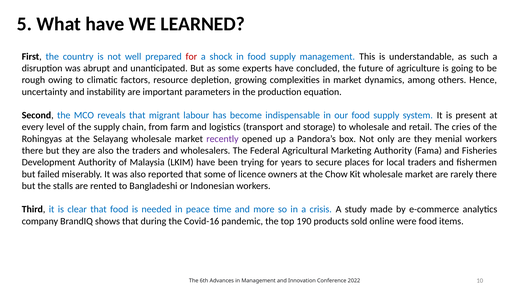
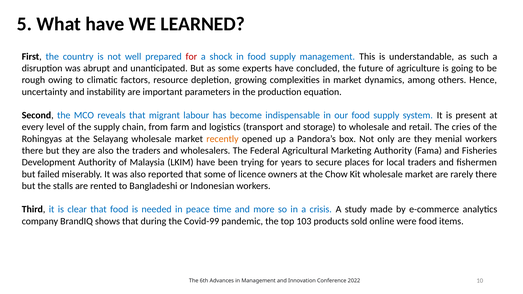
recently colour: purple -> orange (222, 139)
Covid-16: Covid-16 -> Covid-99 (202, 221)
190: 190 -> 103 (304, 221)
